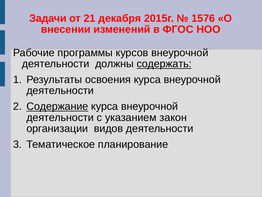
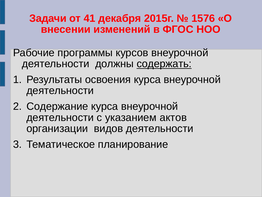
21: 21 -> 41 (90, 18)
Содержание underline: present -> none (57, 106)
закон: закон -> актов (173, 117)
